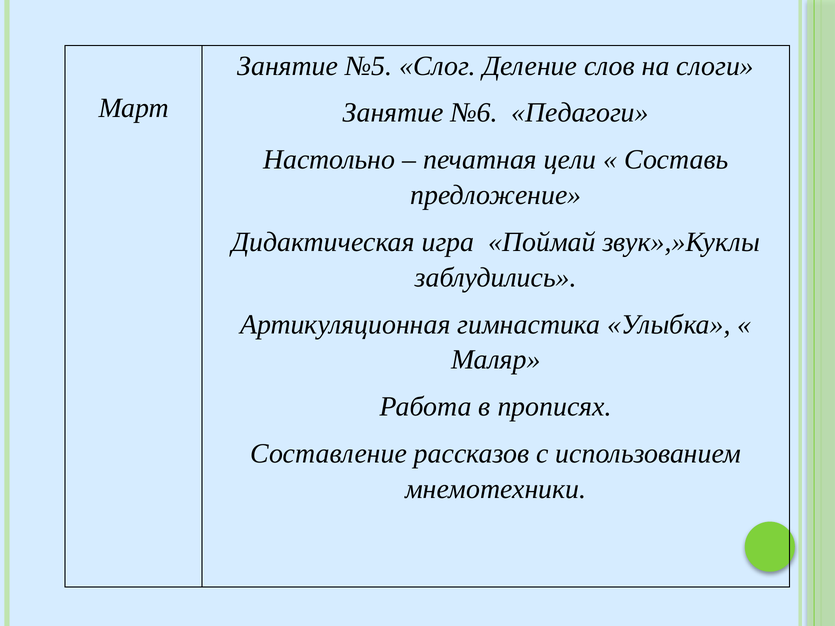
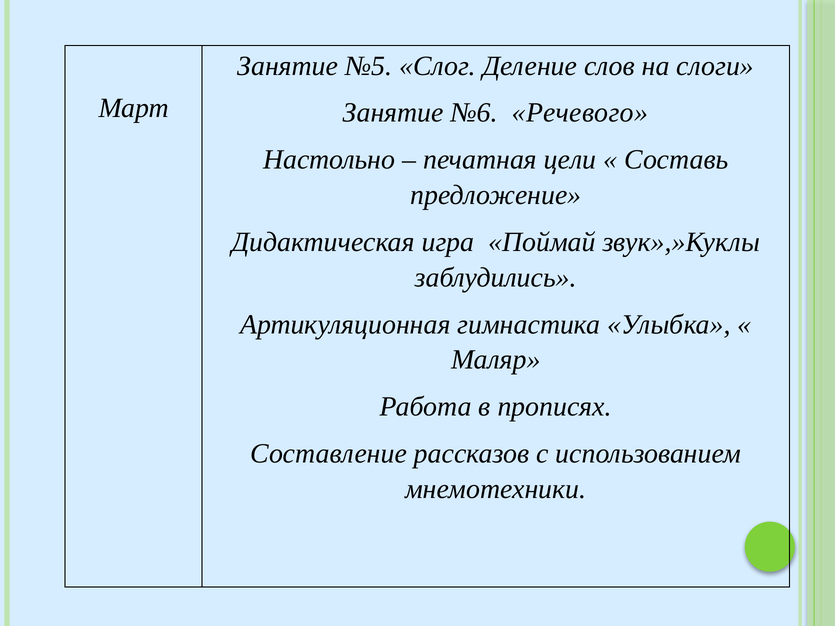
Педагоги: Педагоги -> Речевого (580, 113)
